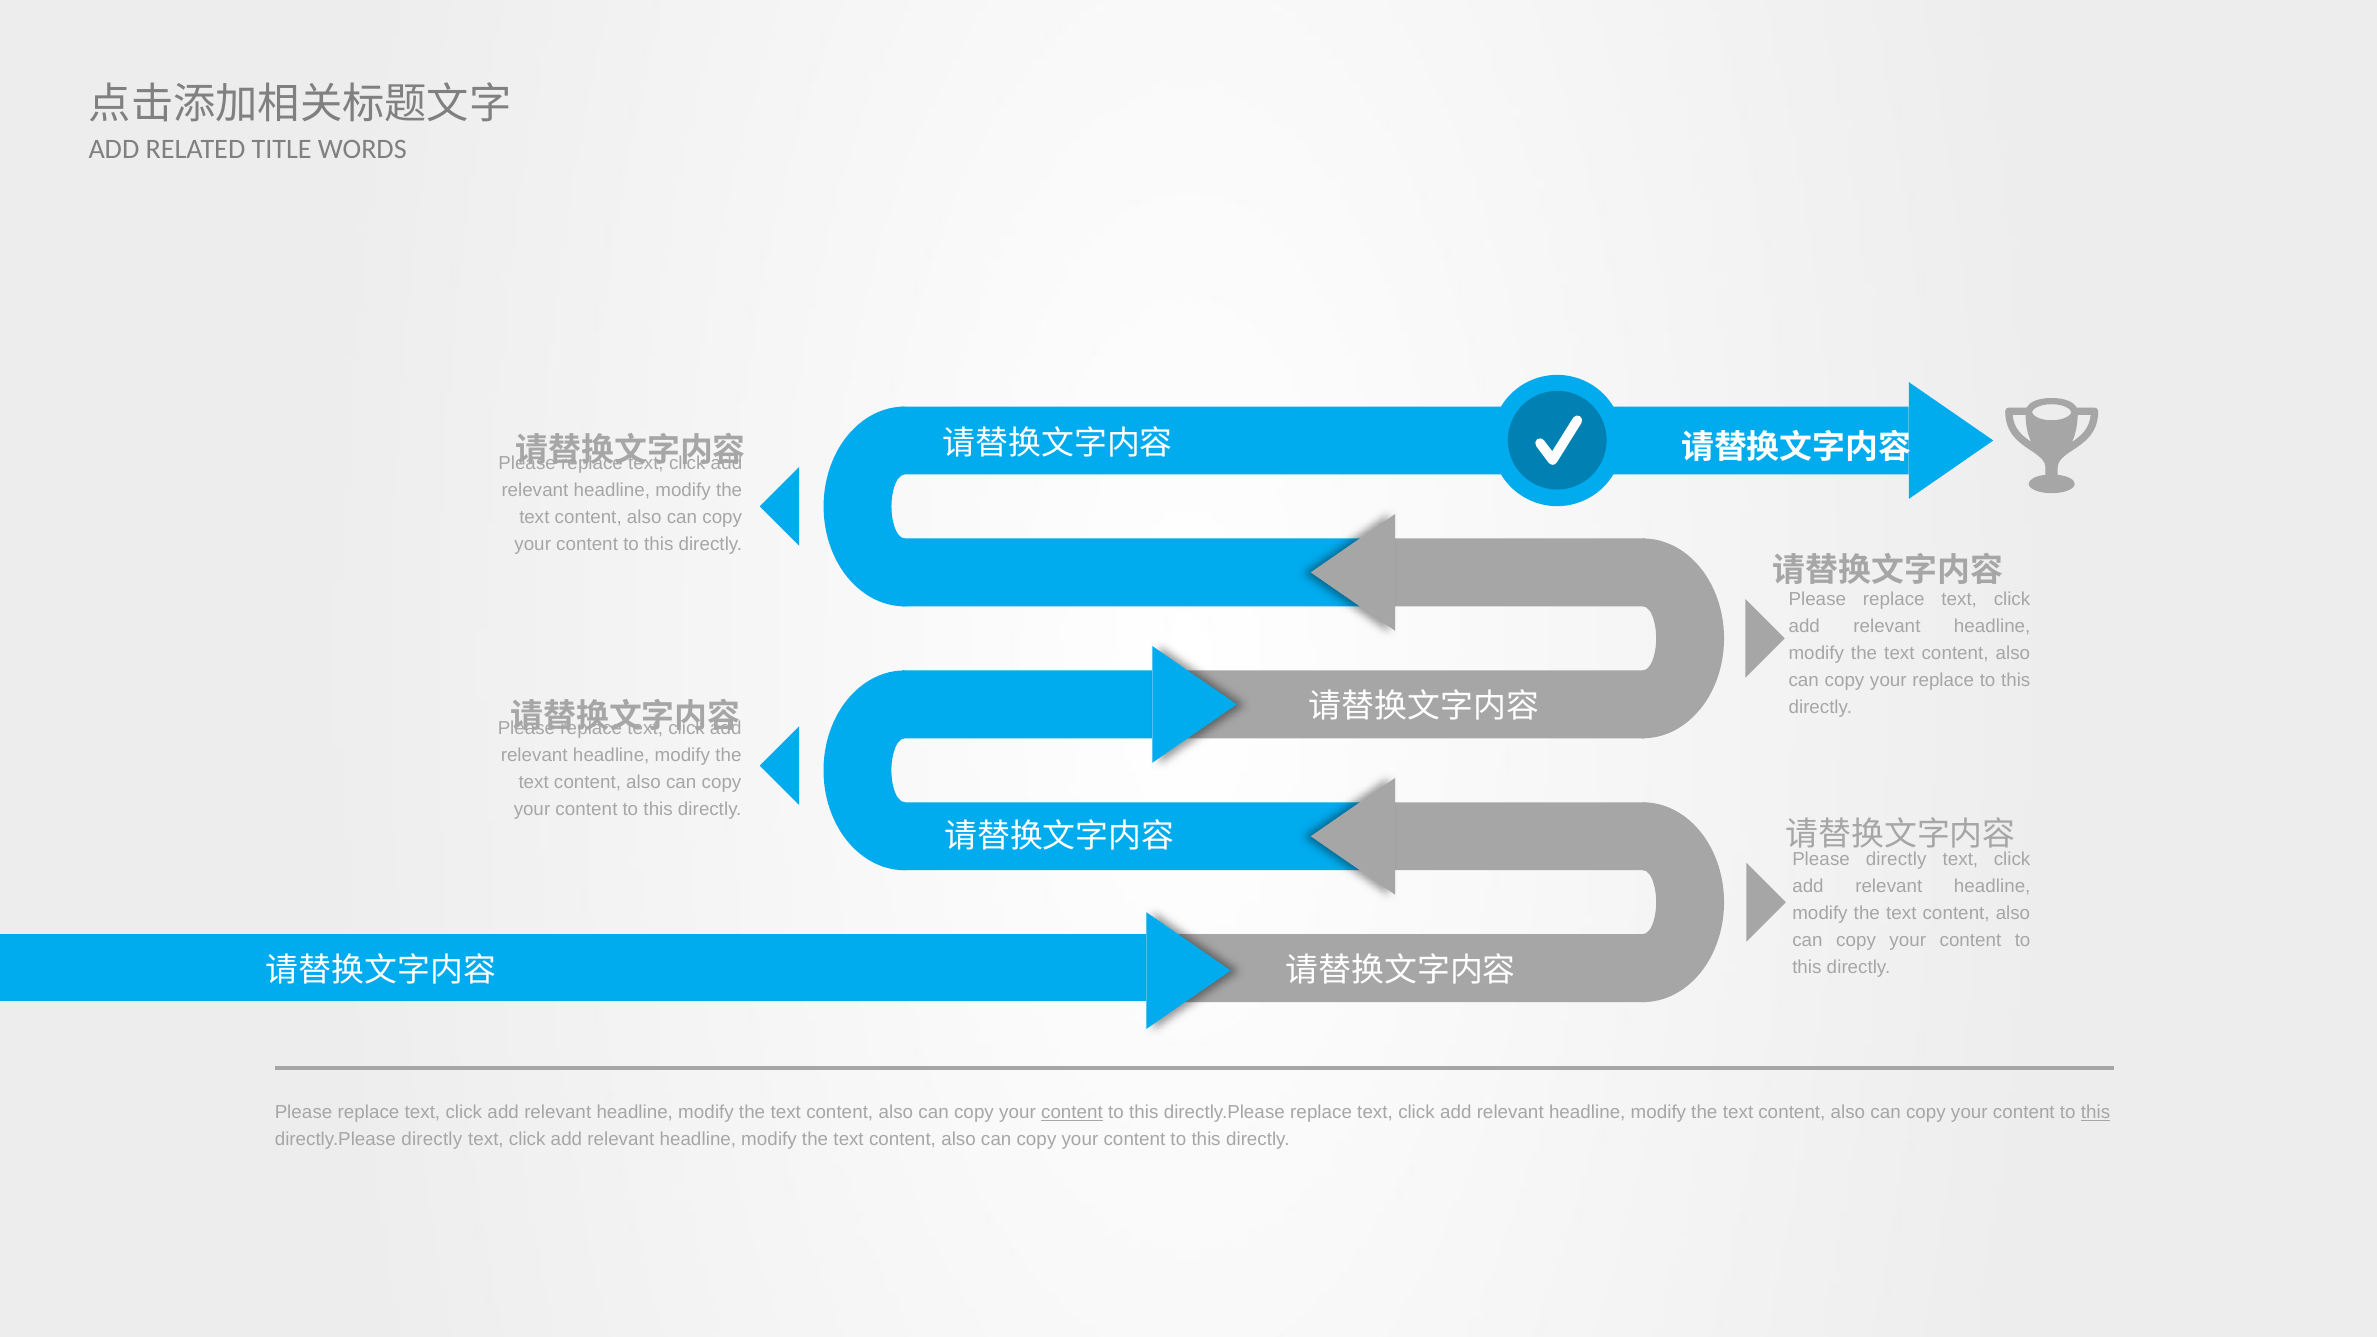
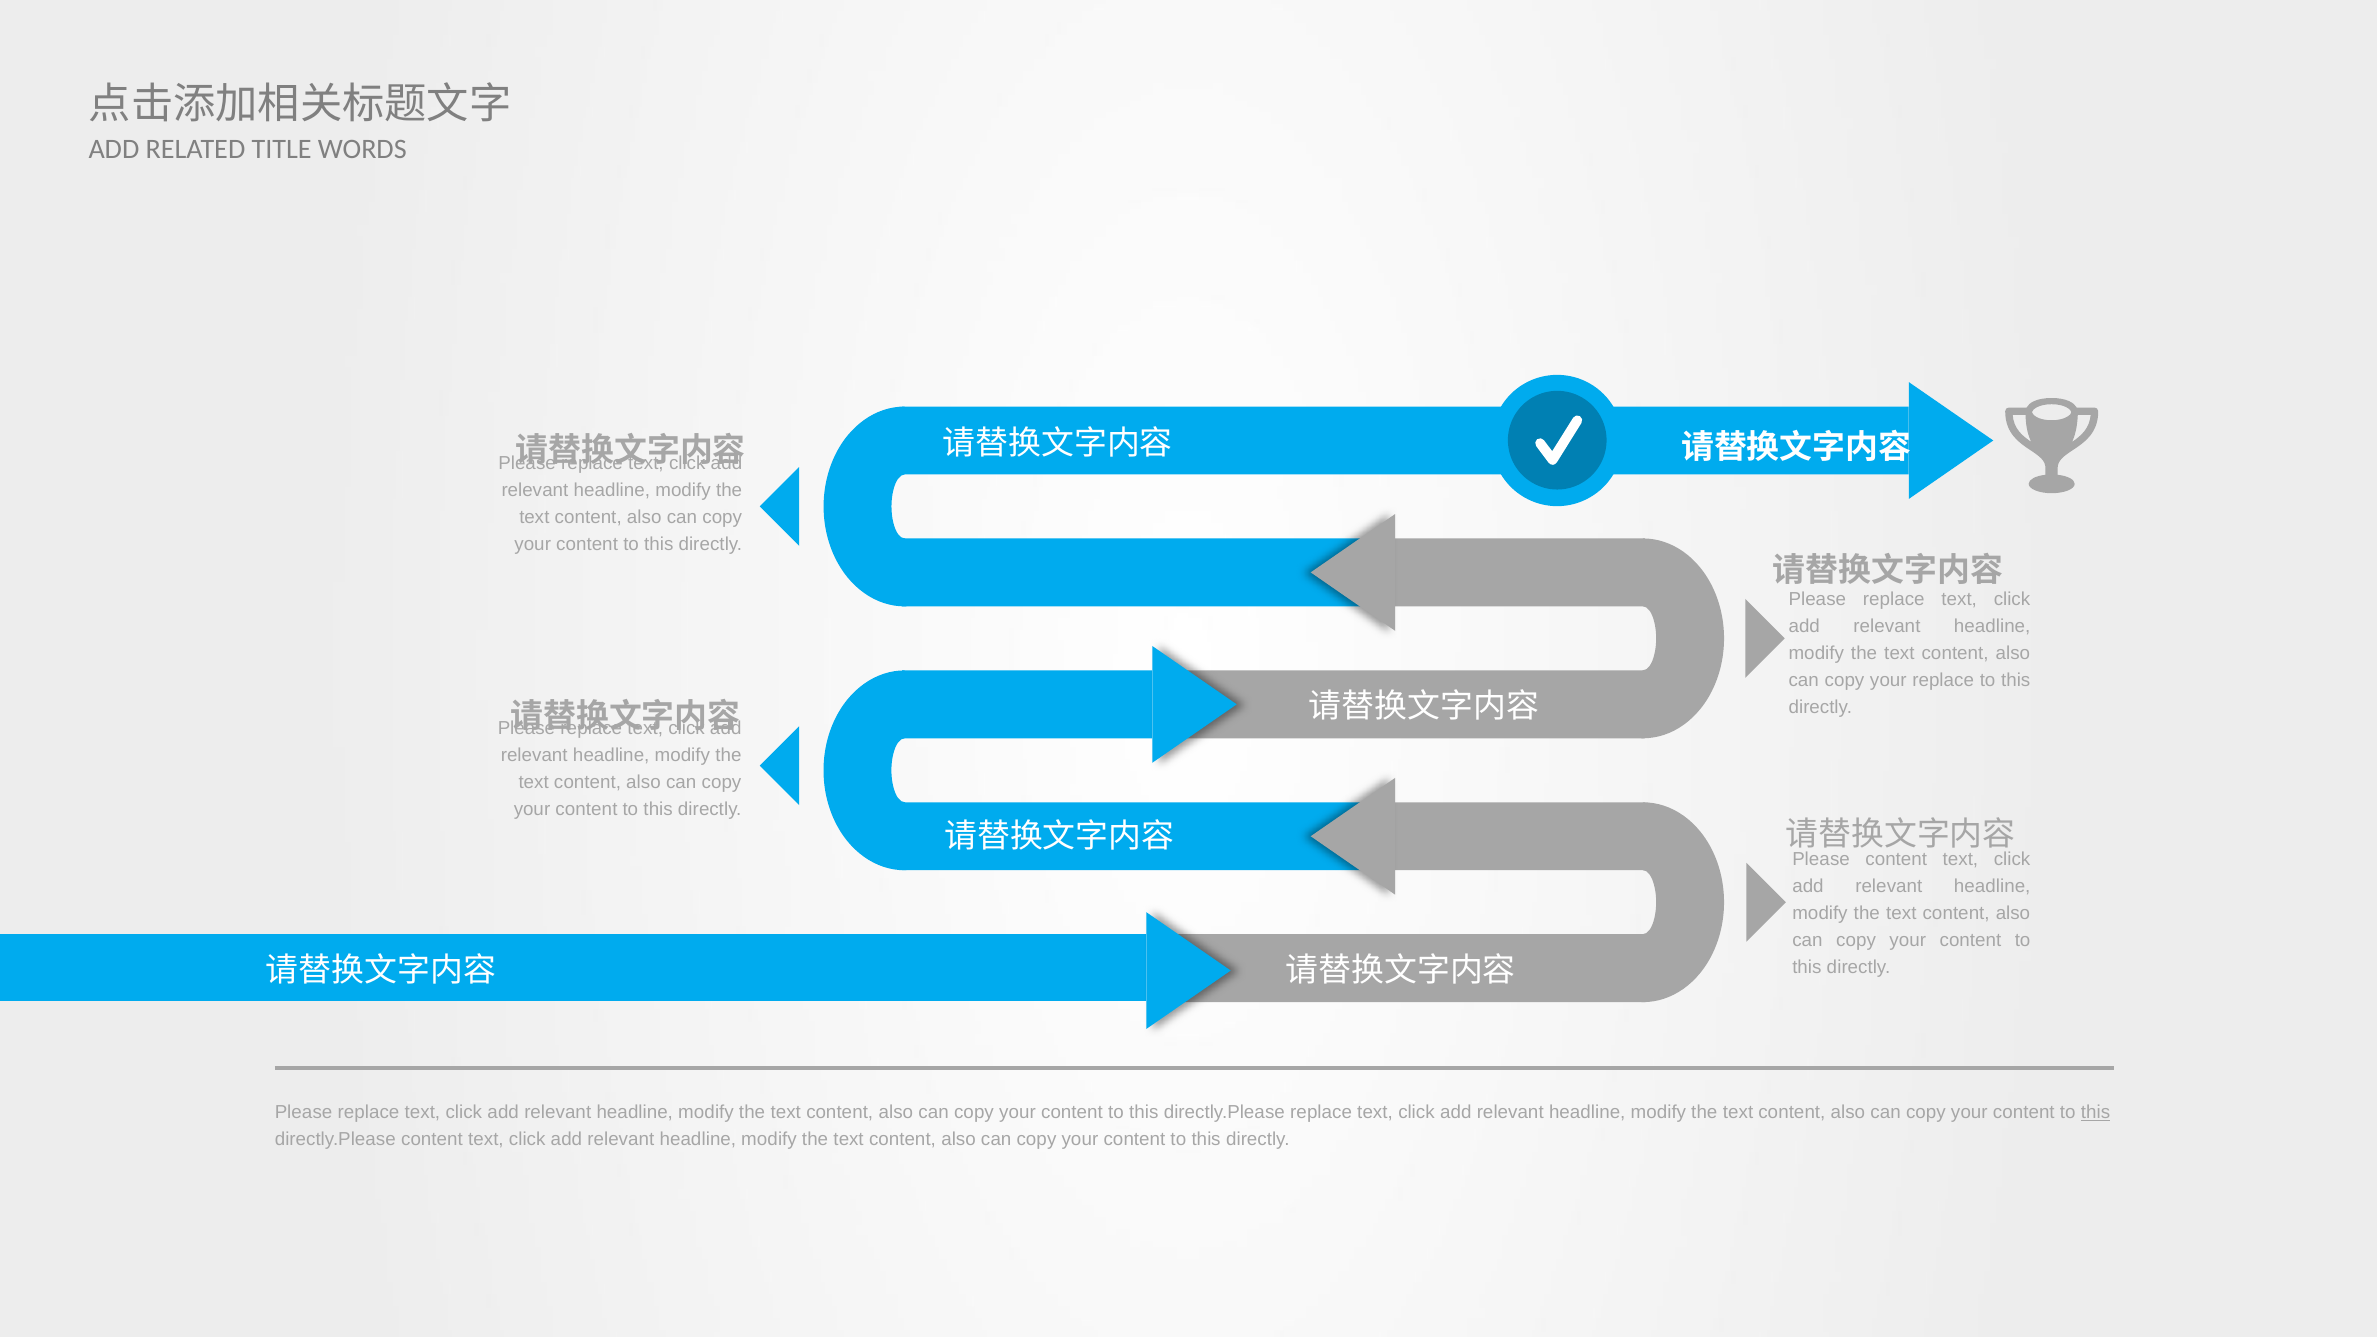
Please directly: directly -> content (1896, 860)
content underline: present -> none (1072, 1113)
directly.Please directly: directly -> content (432, 1140)
